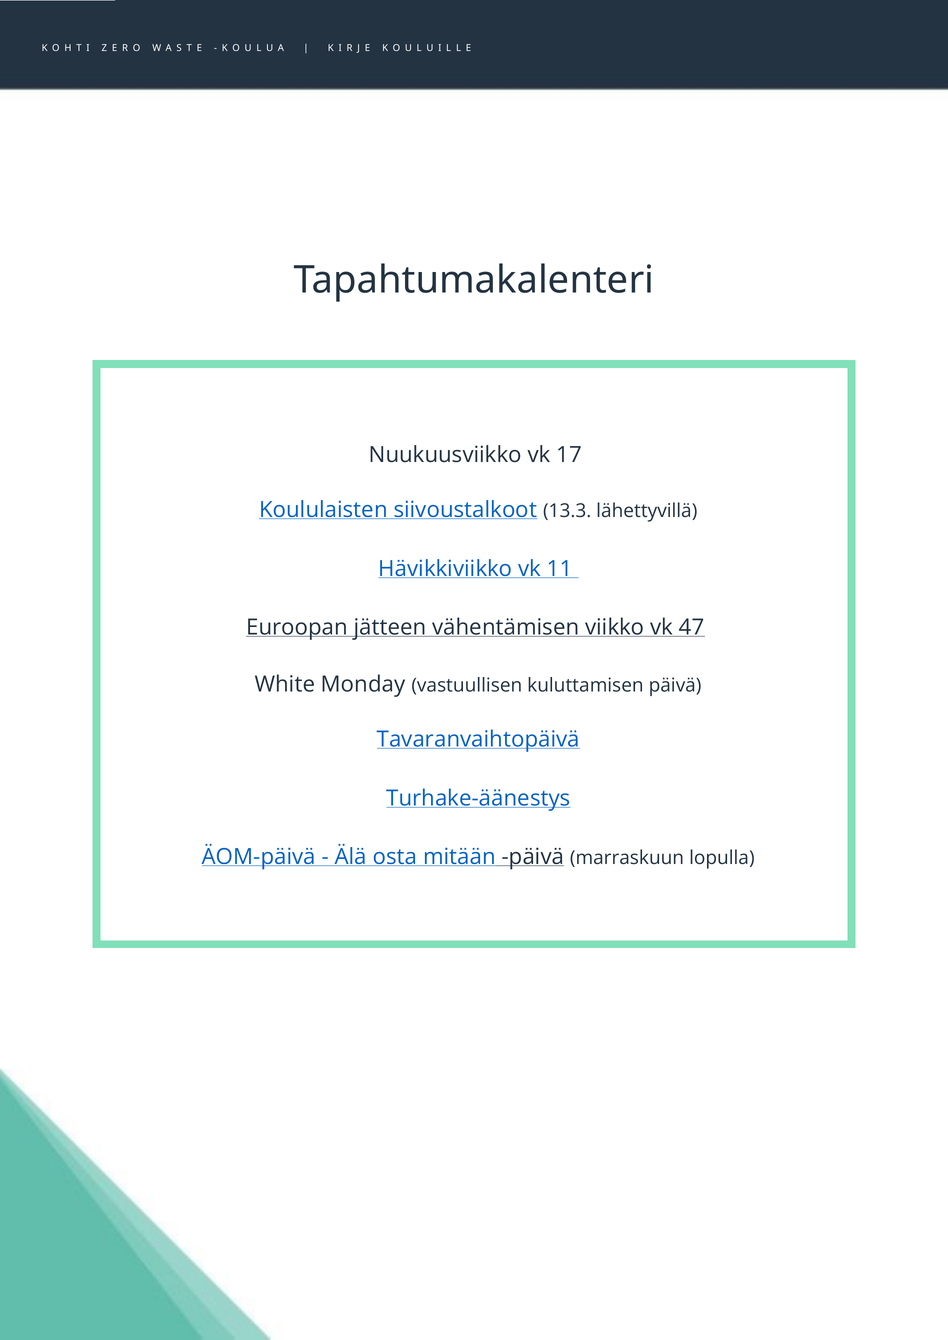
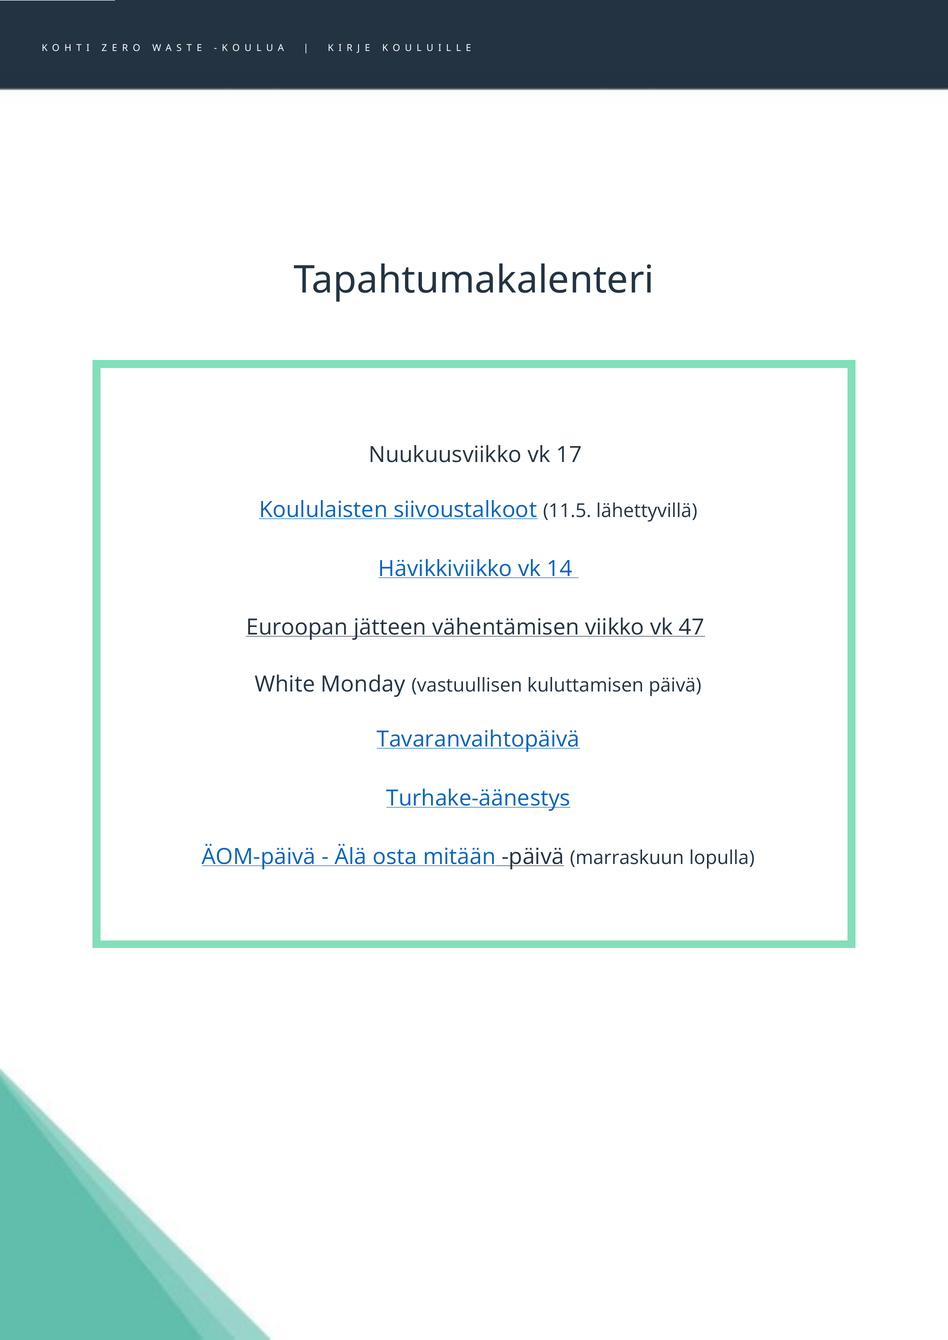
13.3: 13.3 -> 11.5 (567, 511)
11: 11 -> 14 (560, 569)
